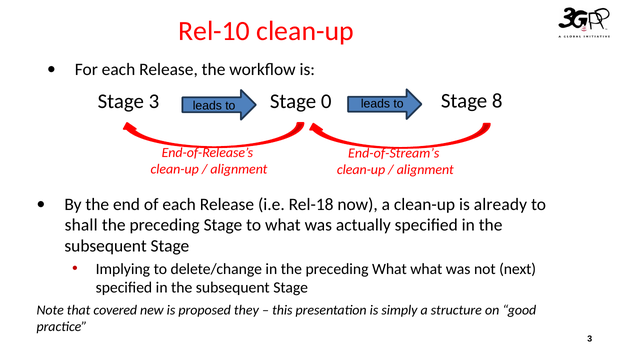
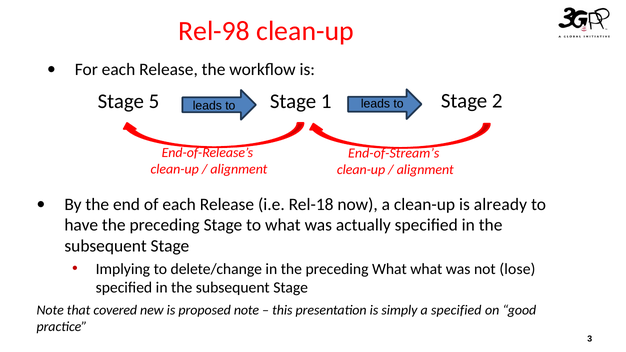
Rel-10: Rel-10 -> Rel-98 (214, 31)
Stage 3: 3 -> 5 (154, 101)
0: 0 -> 1 (326, 102)
8: 8 -> 2 (497, 101)
shall: shall -> have (81, 225)
next: next -> lose (517, 269)
proposed they: they -> note (247, 310)
a structure: structure -> specified (456, 310)
